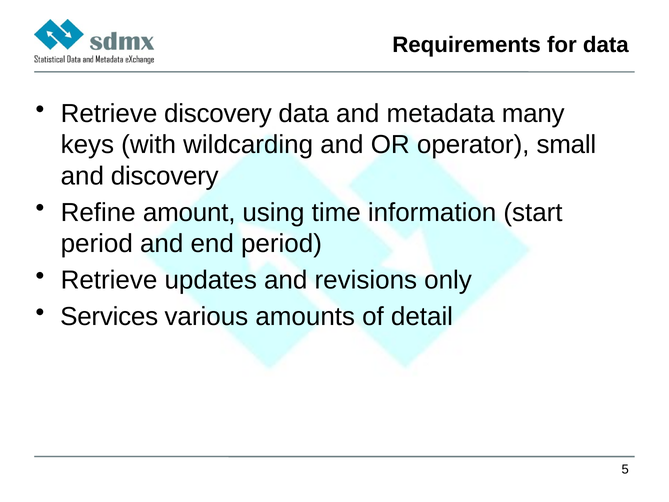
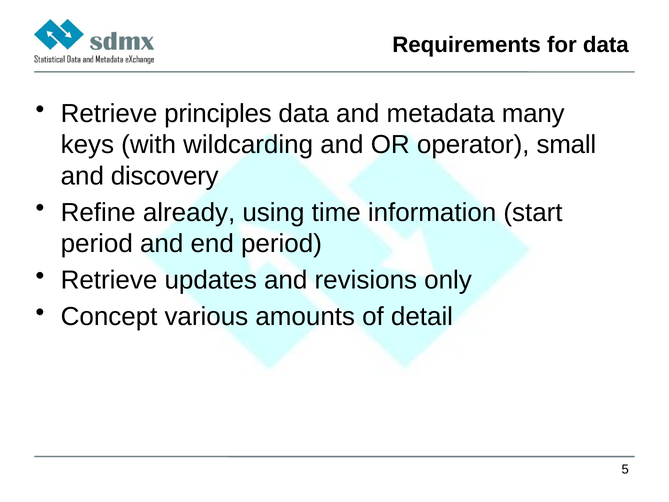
Retrieve discovery: discovery -> principles (218, 114)
amount: amount -> already (189, 212)
Services: Services -> Concept (109, 317)
